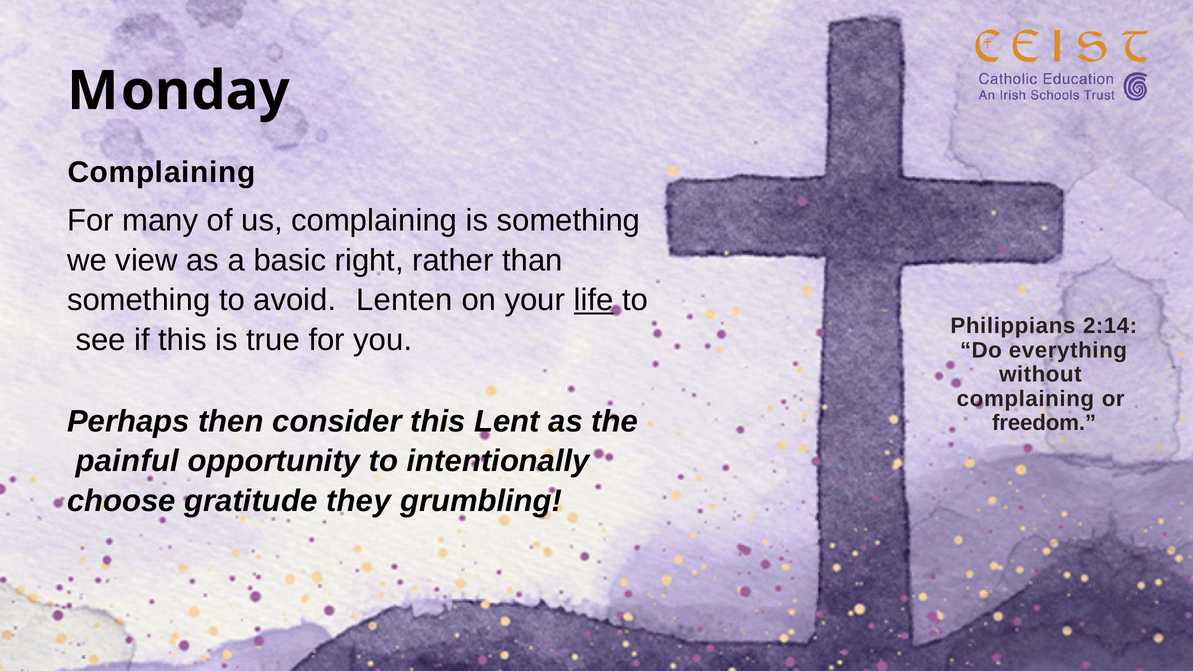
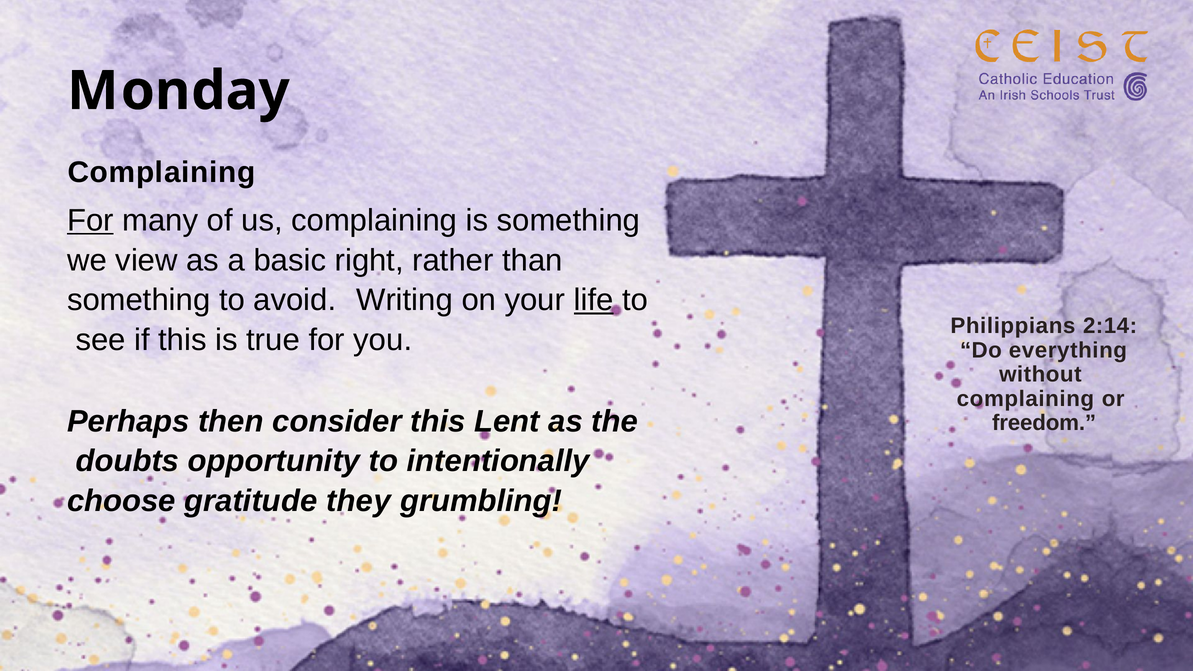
For underline: none -> present (90, 220)
Lenten: Lenten -> Writing (405, 300)
painful: painful -> doubts (127, 461)
